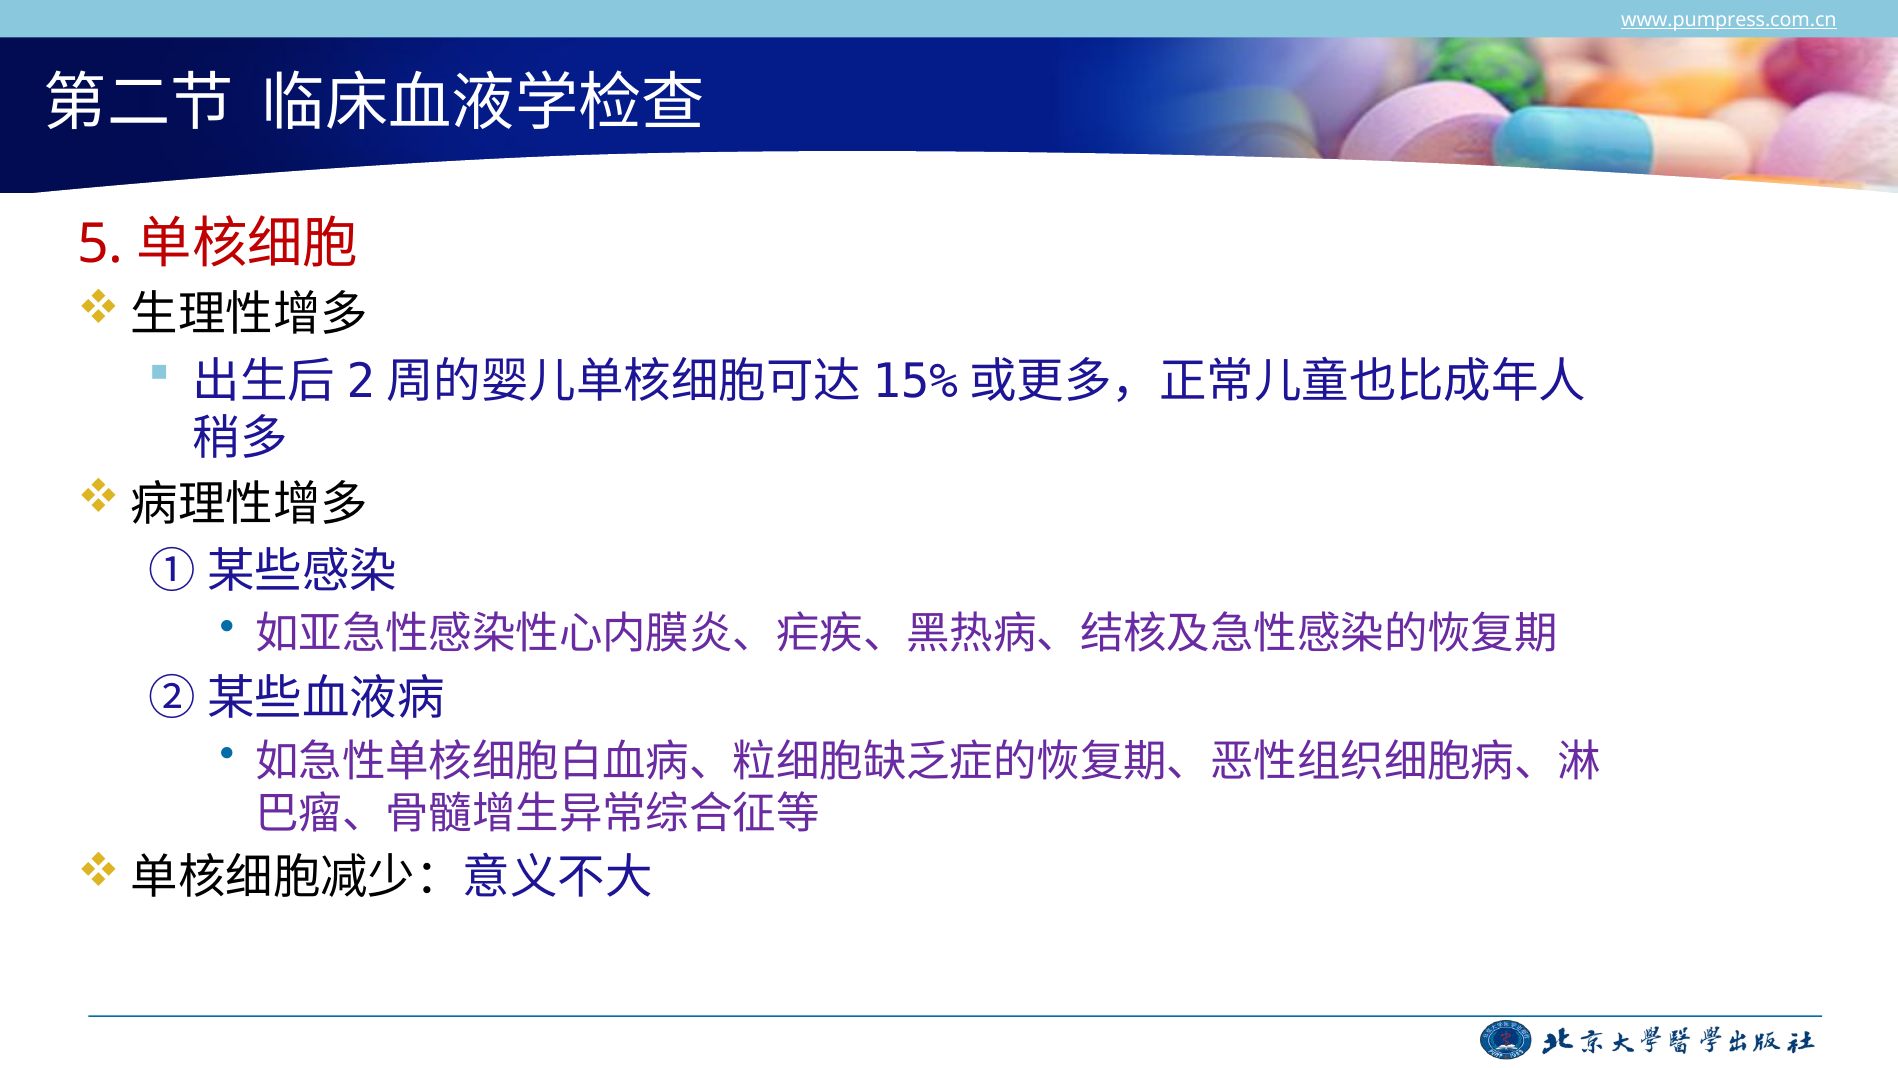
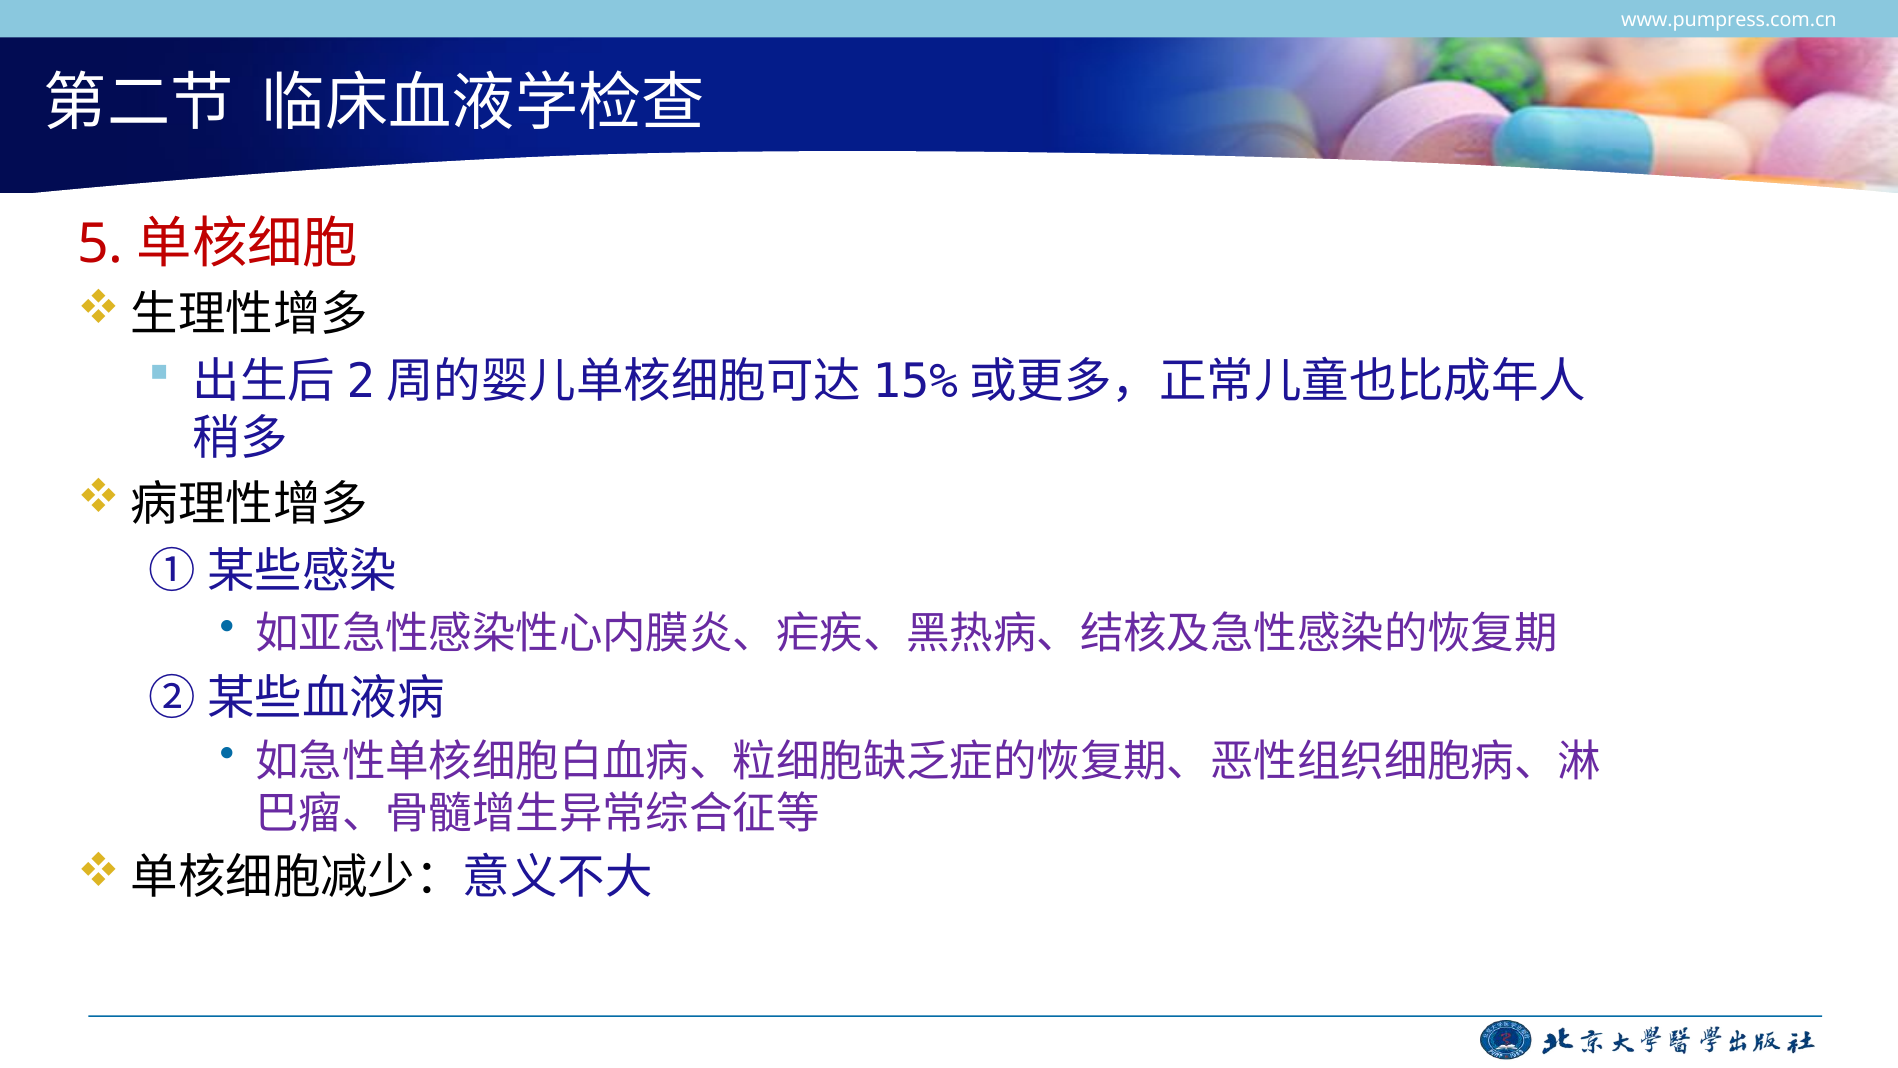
www.pumpress.com.cn underline: present -> none (1729, 20)
